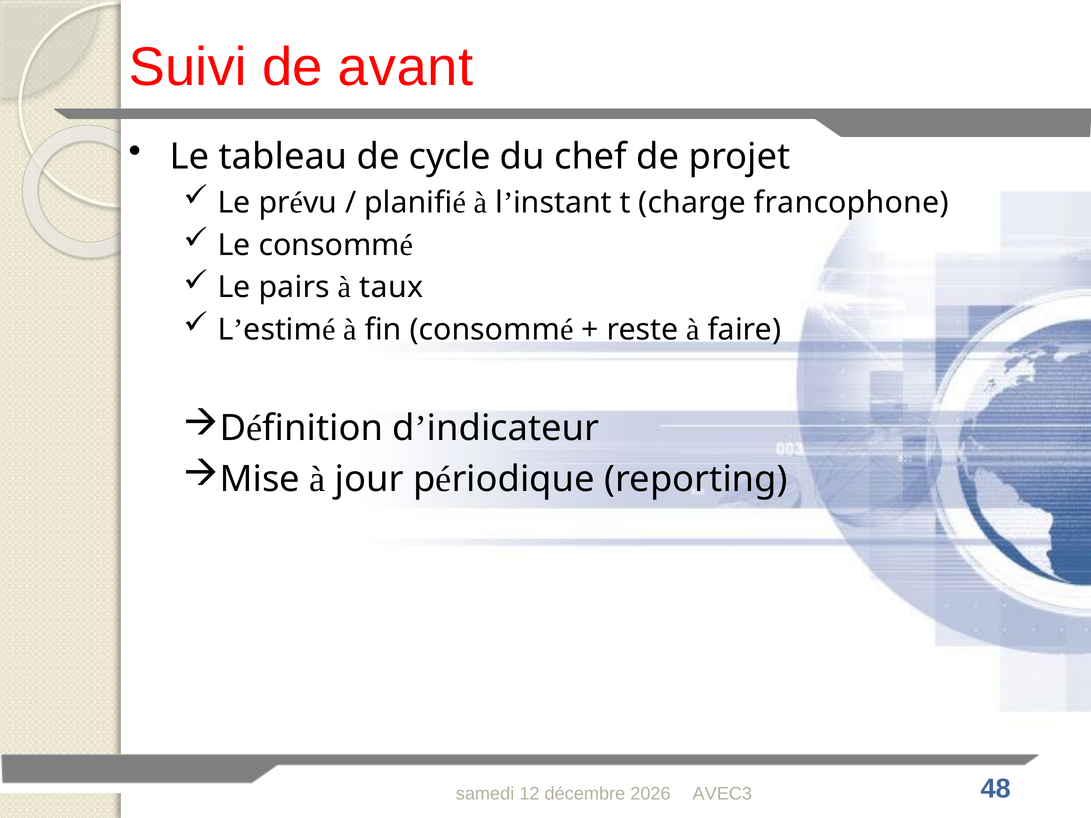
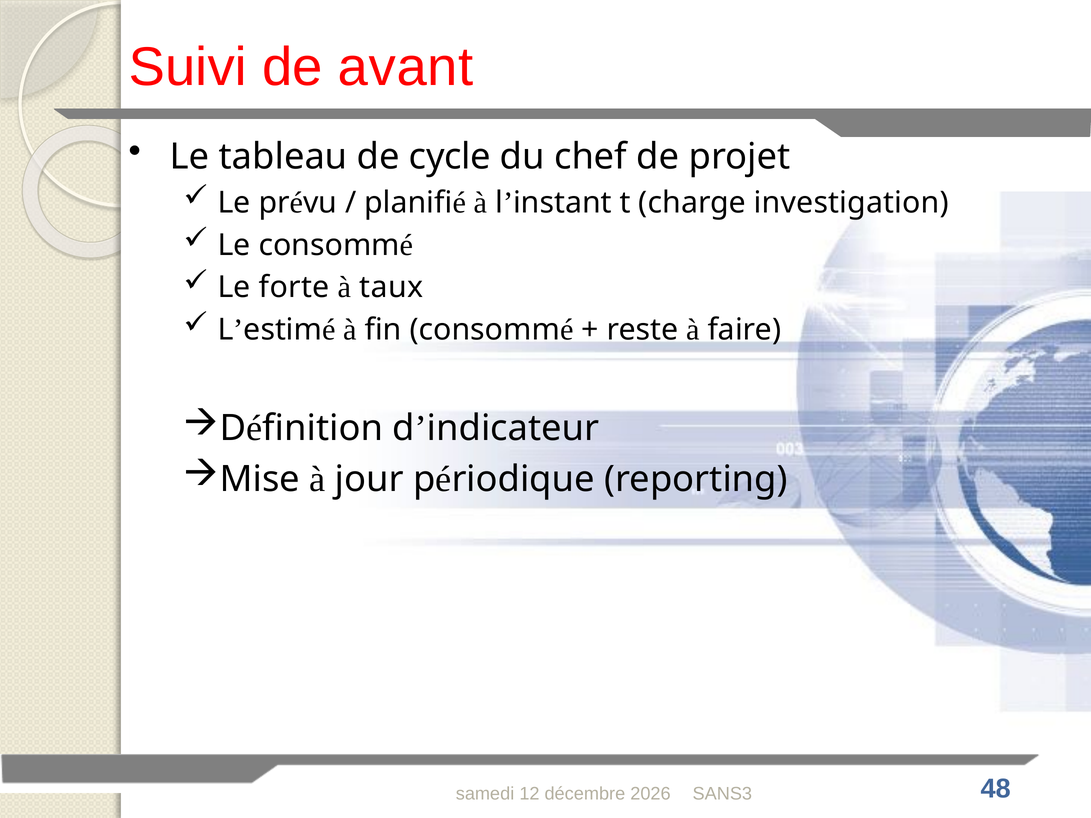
francophone: francophone -> investigation (851, 203)
pairs: pairs -> forte (294, 288)
AVEC3: AVEC3 -> SANS3 (722, 794)
